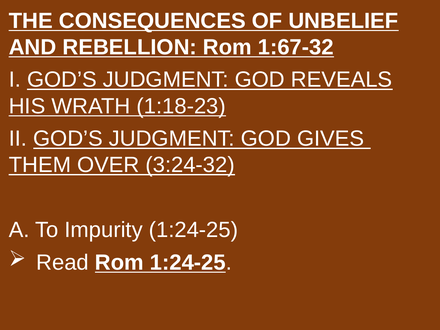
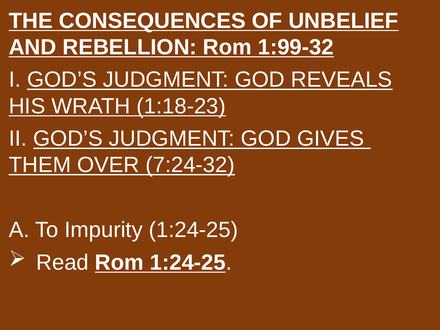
1:67-32: 1:67-32 -> 1:99-32 (296, 47)
3:24-32: 3:24-32 -> 7:24-32 (190, 165)
